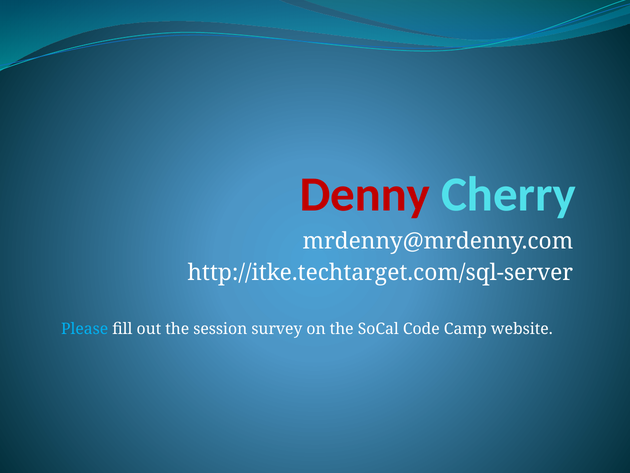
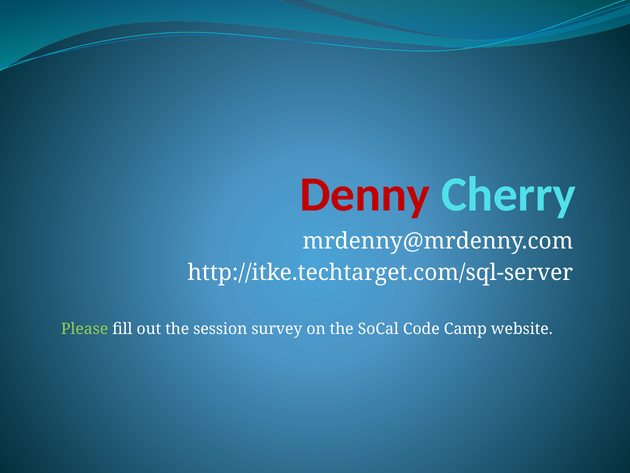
Please colour: light blue -> light green (85, 329)
